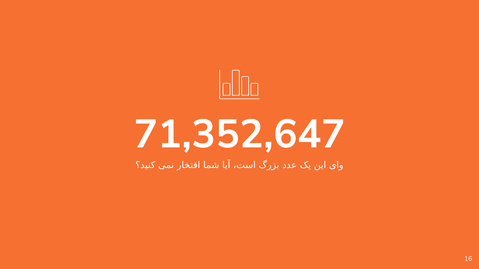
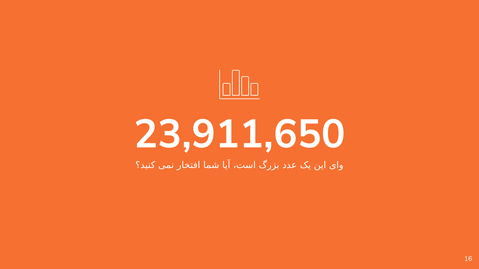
71,352,647: 71,352,647 -> 23,911,650 (240, 134)
